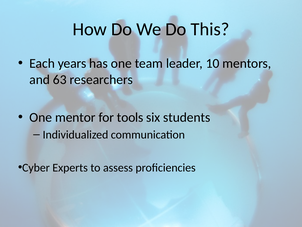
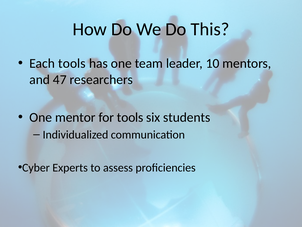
Each years: years -> tools (72, 63)
63: 63 -> 47 (60, 79)
